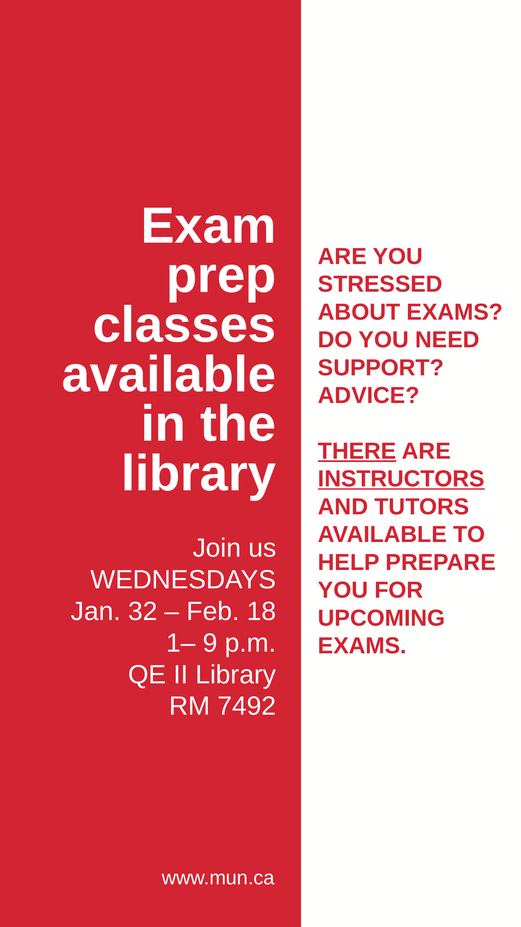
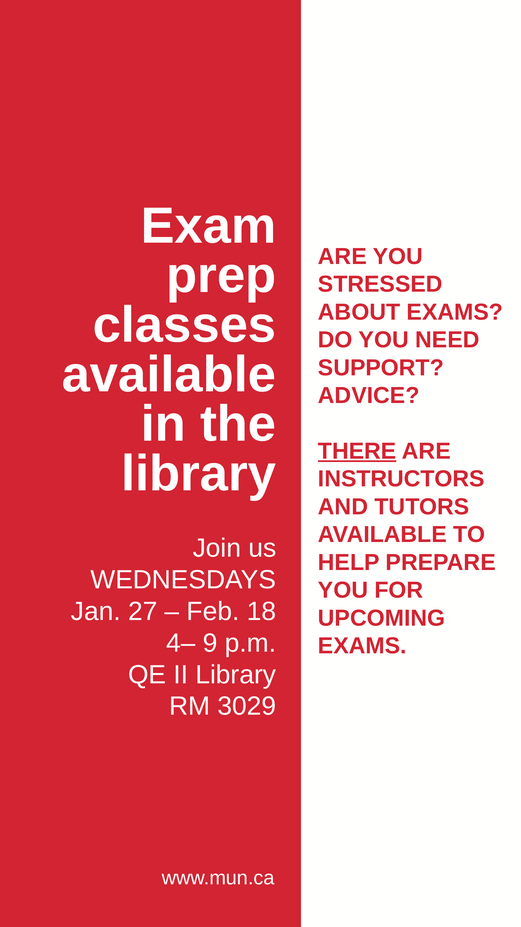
INSTRUCTORS underline: present -> none (401, 479)
32: 32 -> 27 (143, 611)
1–: 1– -> 4– (181, 642)
7492: 7492 -> 3029 (247, 706)
